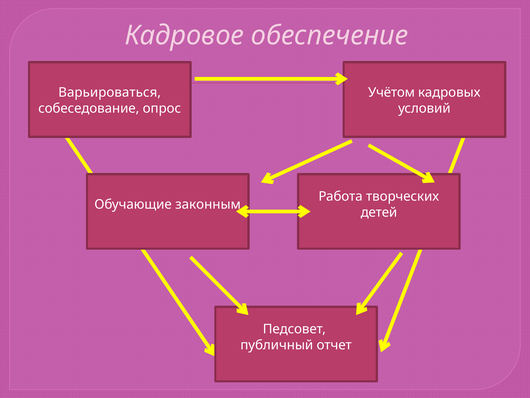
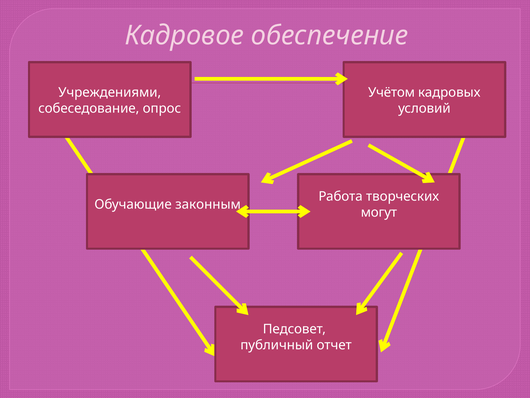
Варьироваться: Варьироваться -> Учреждениями (110, 92)
детей: детей -> могут (379, 212)
